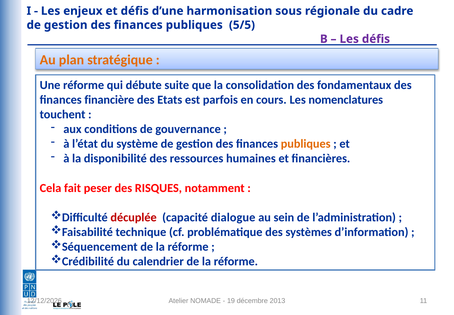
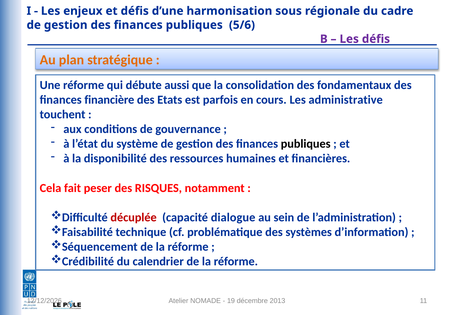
5/5: 5/5 -> 5/6 (242, 25)
suite: suite -> aussi (177, 85)
nomenclatures: nomenclatures -> administrative (346, 100)
publiques colour: orange -> black (306, 144)
